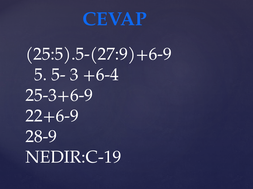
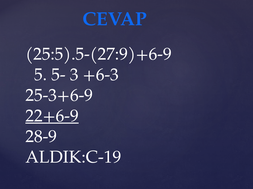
+6-4: +6-4 -> +6-3 (101, 75)
22+6-9 underline: none -> present (52, 116)
NEDIR:C-19: NEDIR:C-19 -> ALDIK:C-19 (73, 158)
